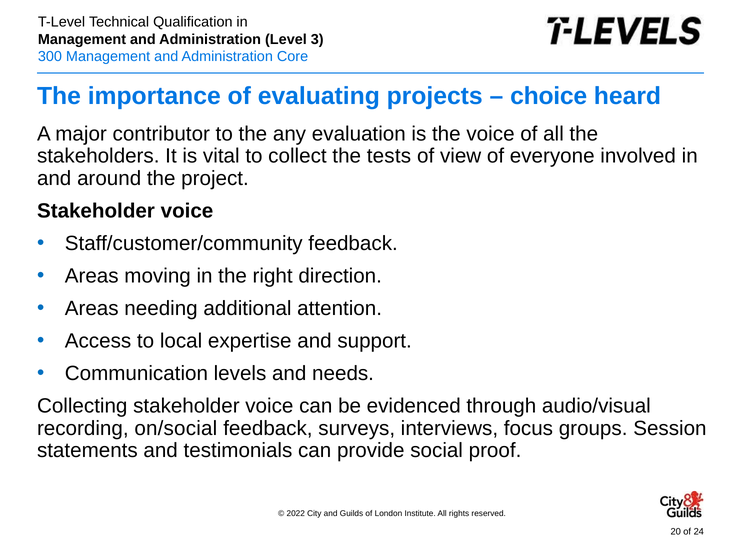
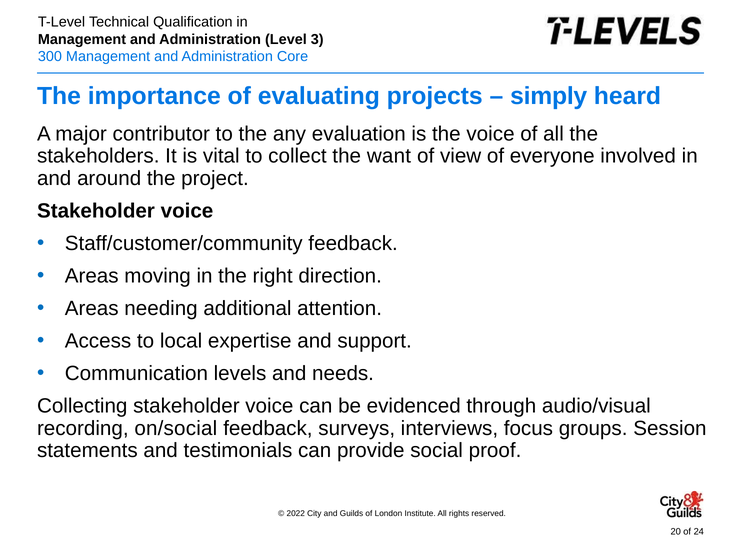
choice: choice -> simply (549, 96)
tests: tests -> want (389, 156)
